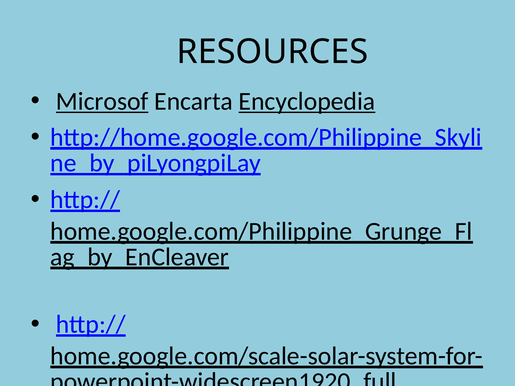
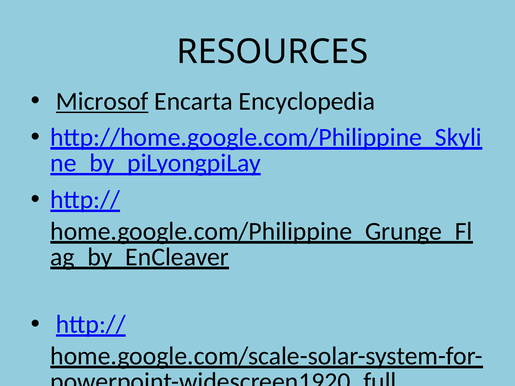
Encyclopedia underline: present -> none (307, 101)
